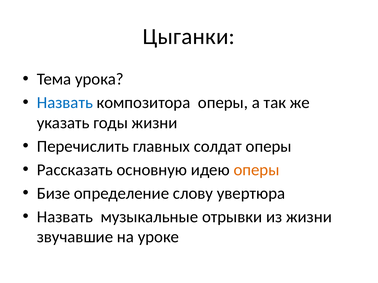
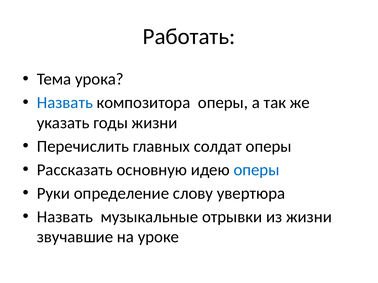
Цыганки: Цыганки -> Работать (189, 37)
оперы colour: orange -> blue (257, 170)
Бизе: Бизе -> Руки (53, 194)
